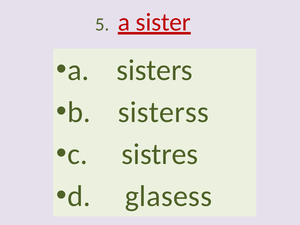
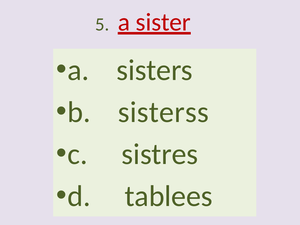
glasess: glasess -> tablees (169, 196)
